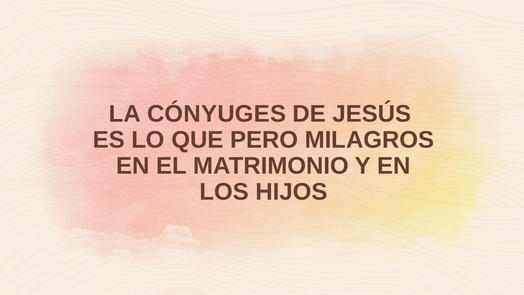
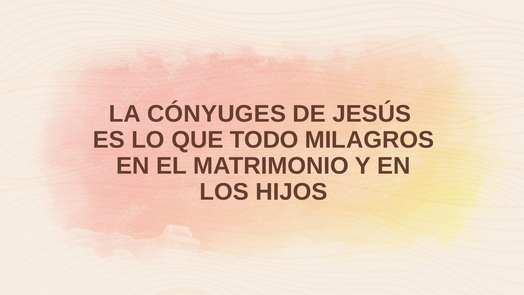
PERO: PERO -> TODO (264, 140)
